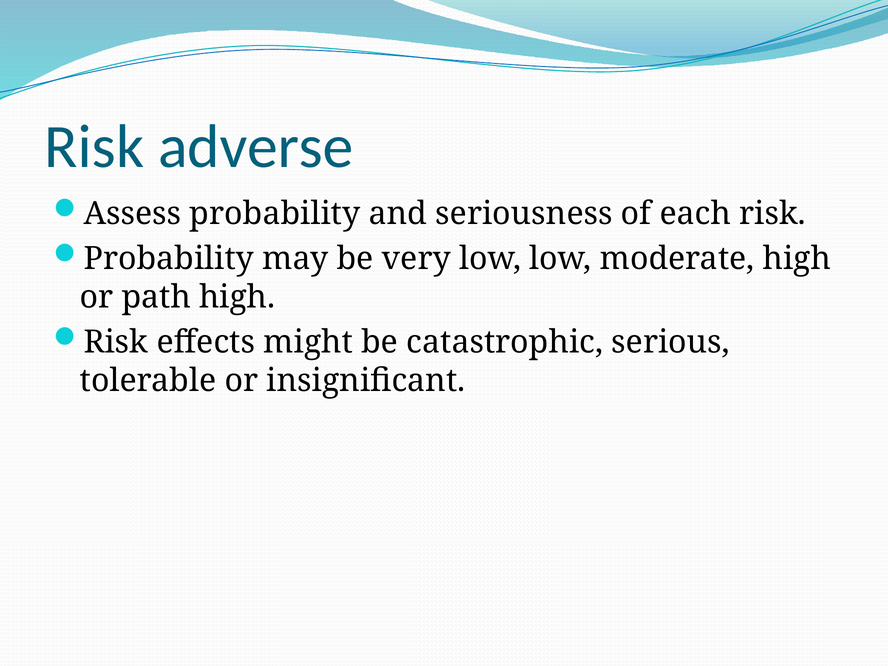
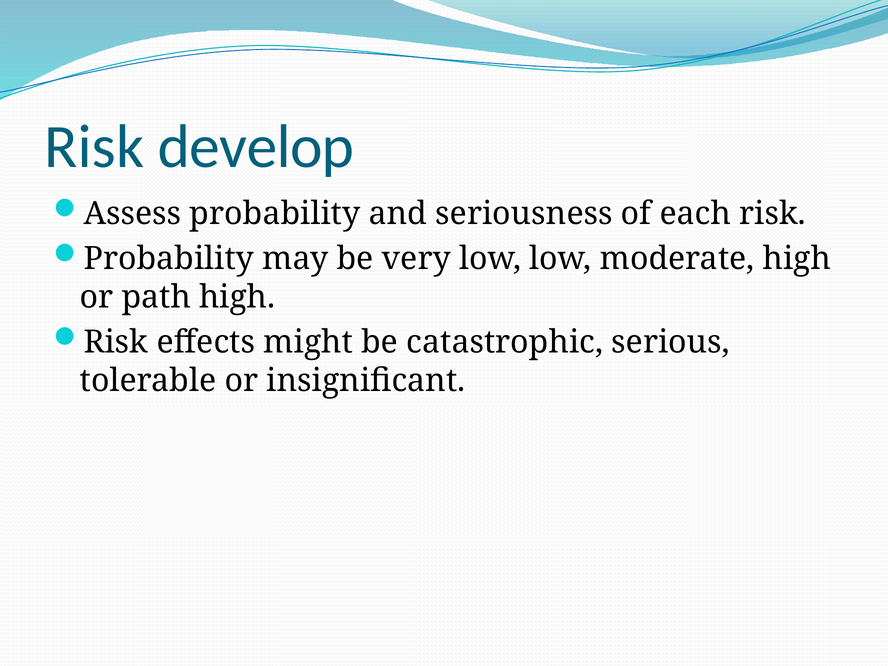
adverse: adverse -> develop (256, 147)
